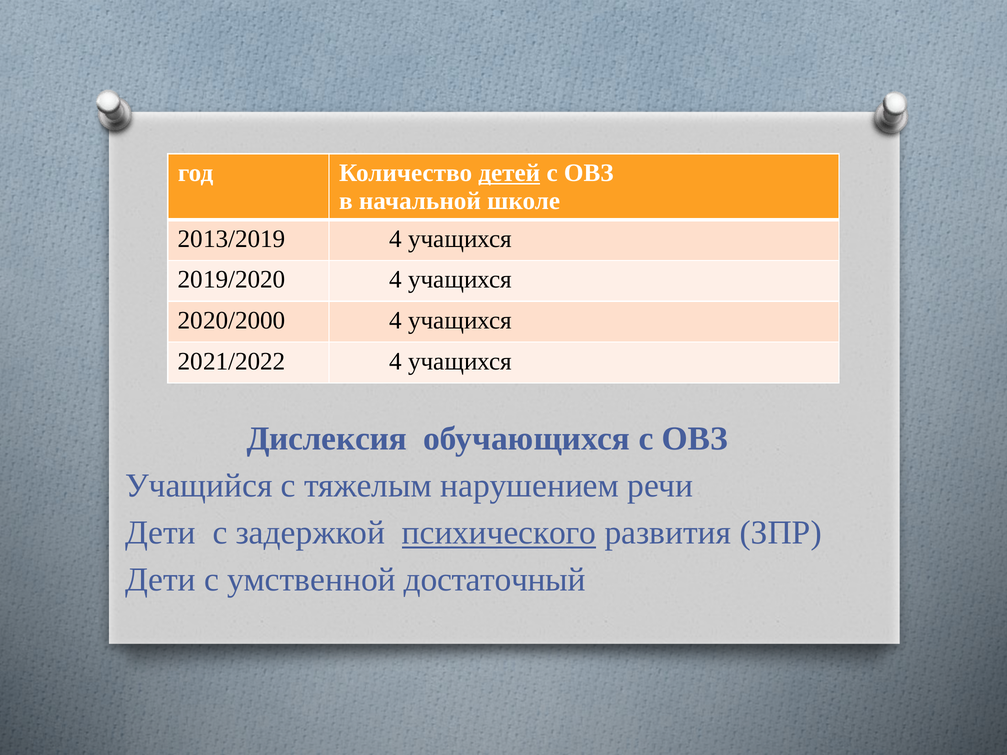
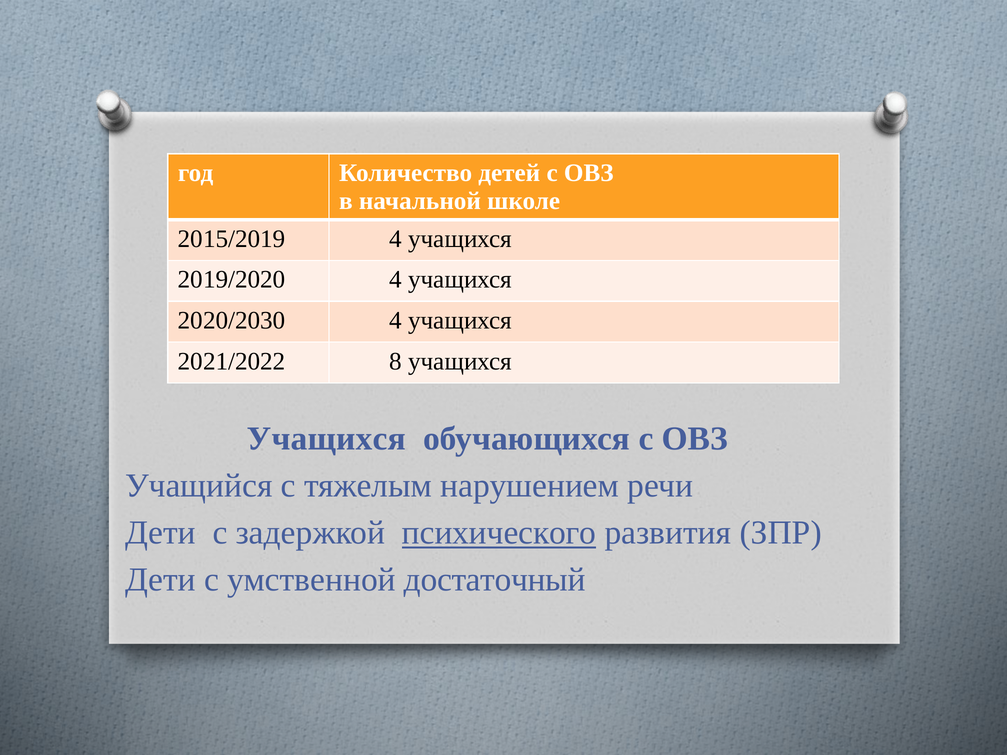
детей underline: present -> none (509, 173)
2013/2019: 2013/2019 -> 2015/2019 (232, 239)
2020/2000: 2020/2000 -> 2020/2030 (232, 321)
2021/2022 4: 4 -> 8 (396, 361)
Дислексия: Дислексия -> Учащихся (326, 439)
